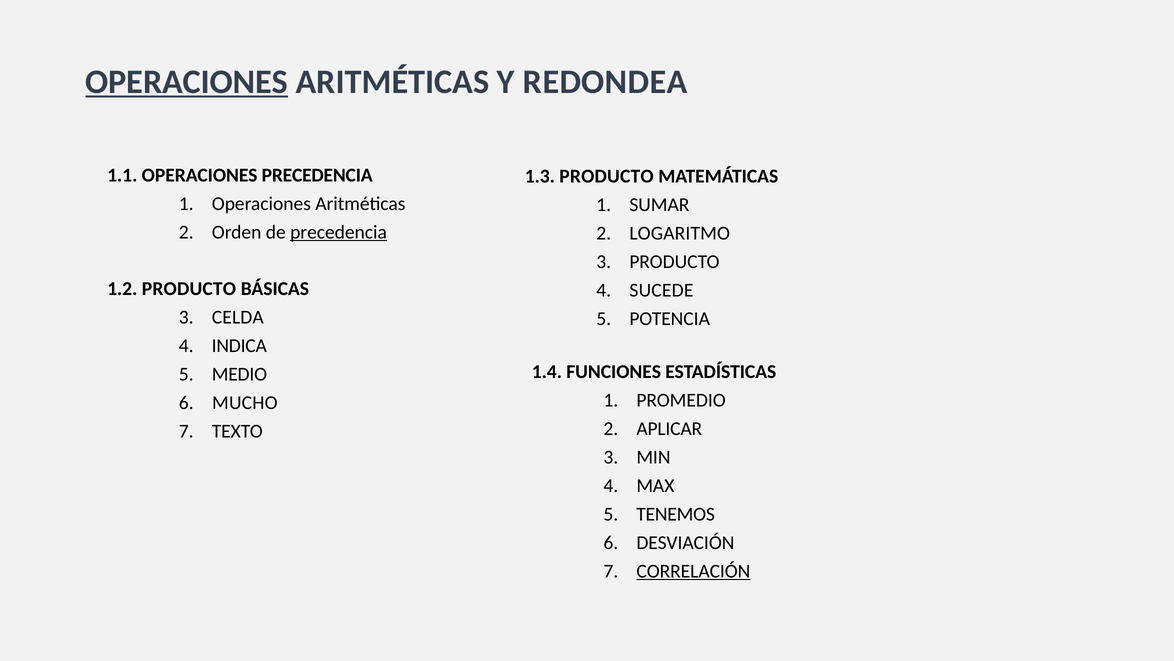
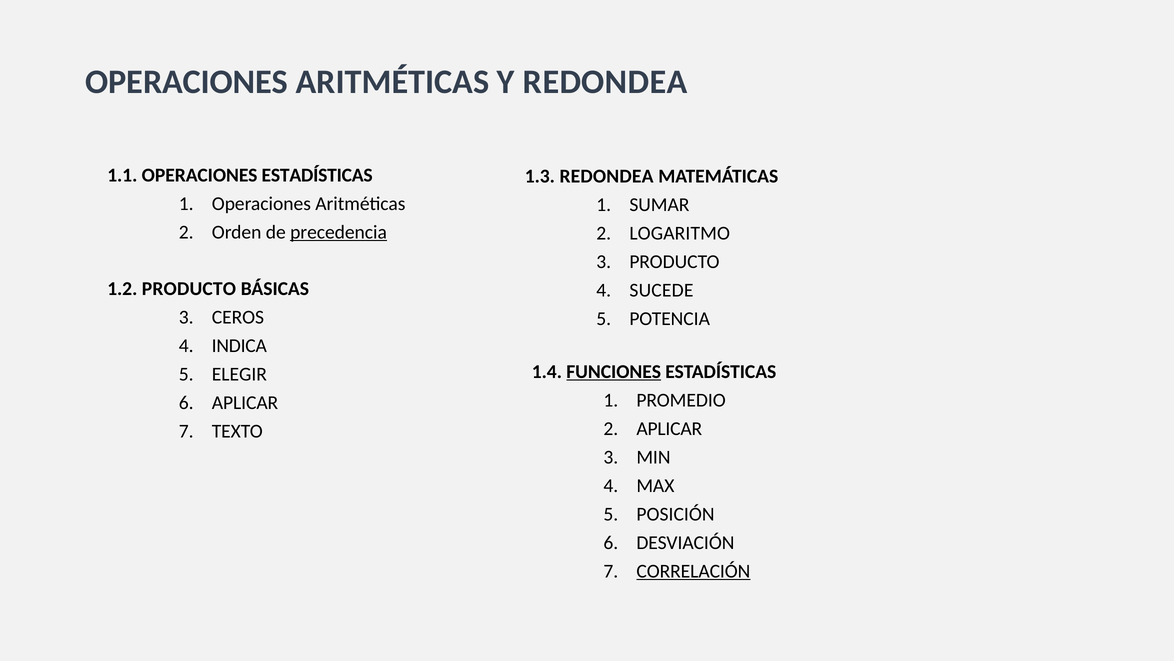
OPERACIONES underline: present -> none (187, 82)
OPERACIONES PRECEDENCIA: PRECEDENCIA -> ESTADÍSTICAS (317, 175)
1.3 PRODUCTO: PRODUCTO -> REDONDEA (606, 176)
CELDA: CELDA -> CEROS (238, 317)
FUNCIONES underline: none -> present (614, 371)
MEDIO: MEDIO -> ELEGIR (239, 374)
MUCHO: MUCHO -> APLICAR (245, 402)
TENEMOS: TENEMOS -> POSICIÓN (675, 514)
